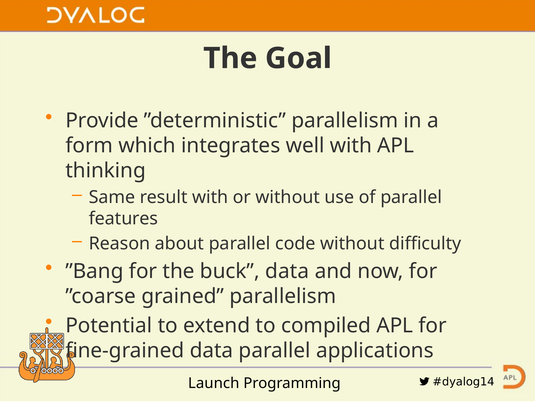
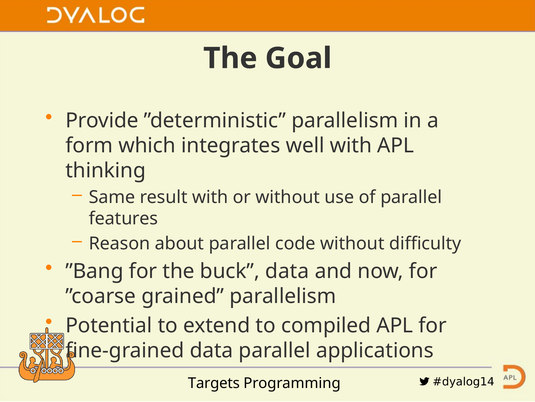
Launch: Launch -> Targets (214, 383)
